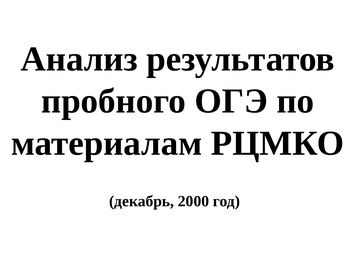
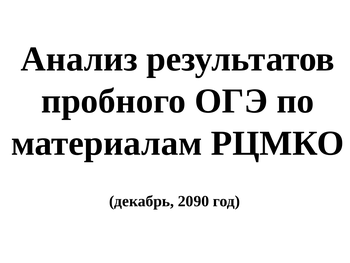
2000: 2000 -> 2090 (194, 201)
